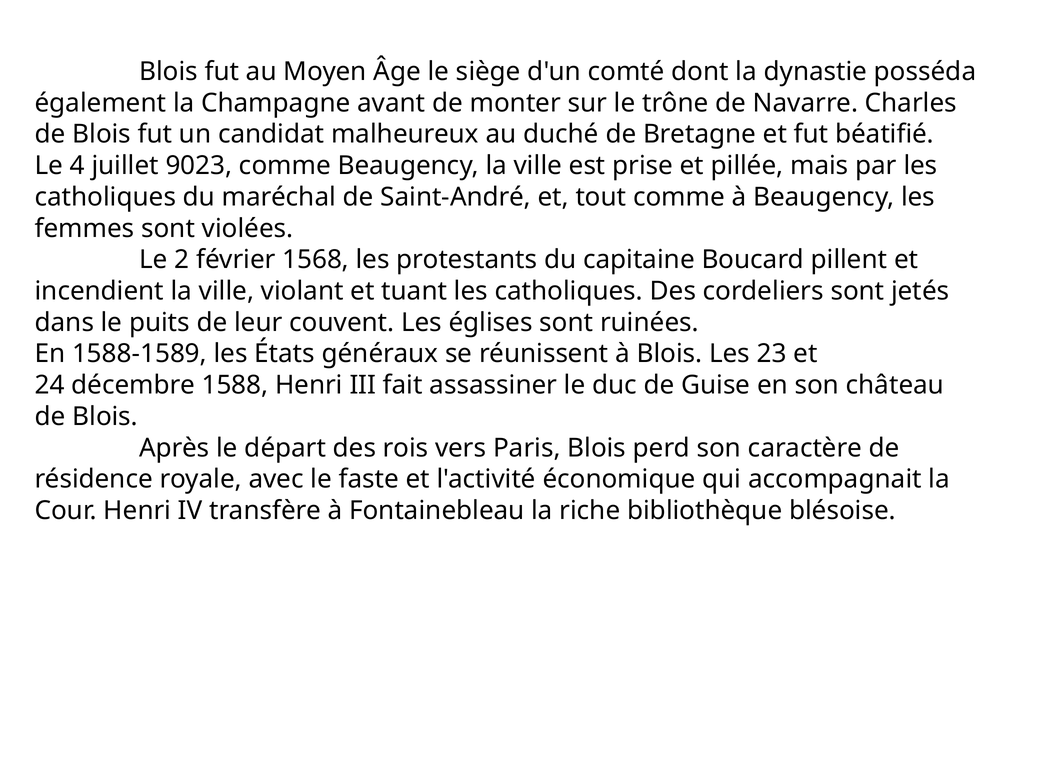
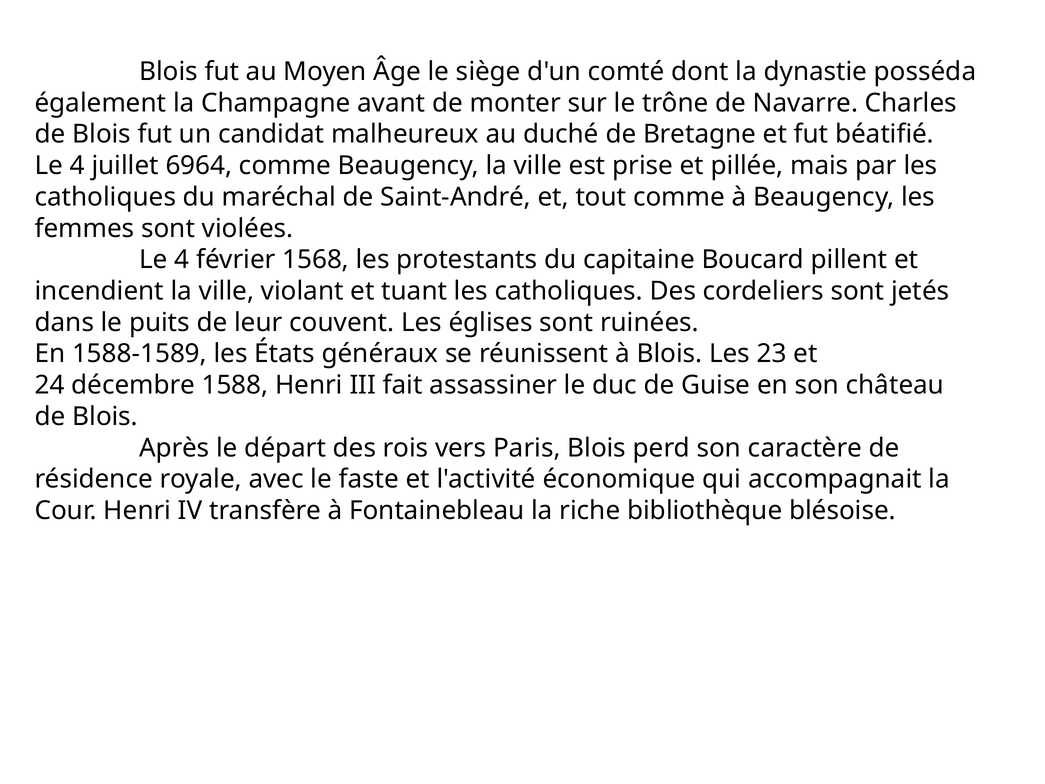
9023: 9023 -> 6964 (199, 166)
2: 2 -> 4 (182, 260)
